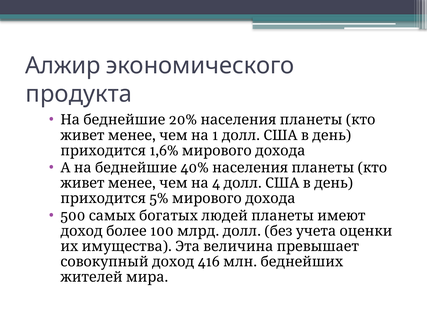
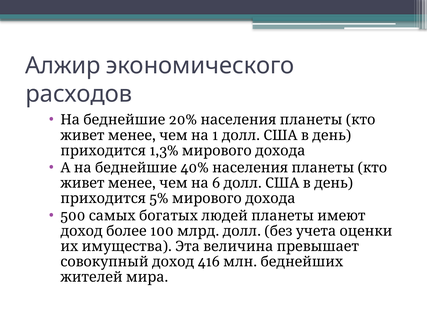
продукта: продукта -> расходов (79, 94)
1,6%: 1,6% -> 1,3% (164, 151)
4: 4 -> 6 (216, 183)
